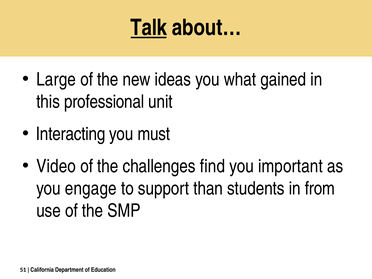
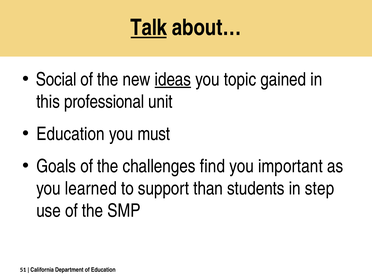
Large: Large -> Social (56, 79)
ideas underline: none -> present (173, 79)
what: what -> topic (240, 79)
Interacting: Interacting -> Education (70, 134)
Video: Video -> Goals (56, 166)
engage: engage -> learned (91, 189)
from: from -> step (320, 189)
